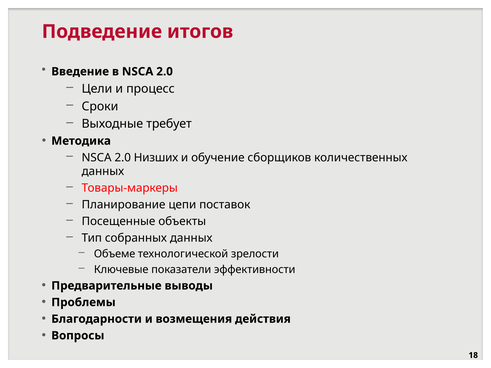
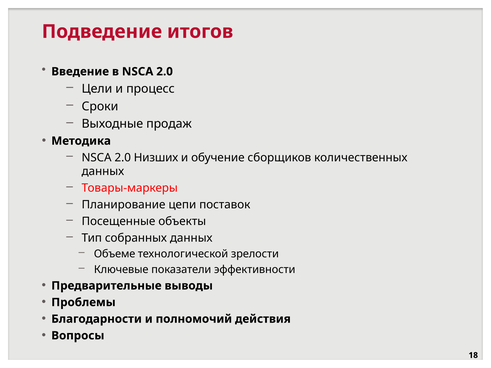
требует: требует -> продаж (169, 124)
возмещения: возмещения -> полномочий (194, 319)
